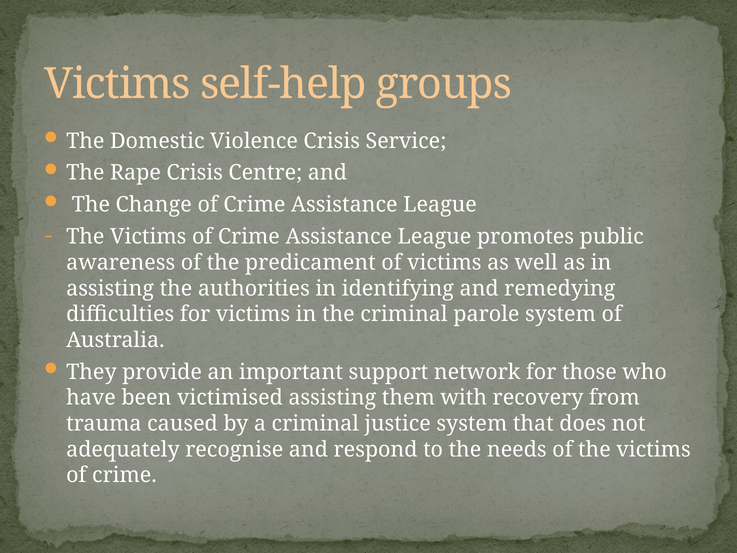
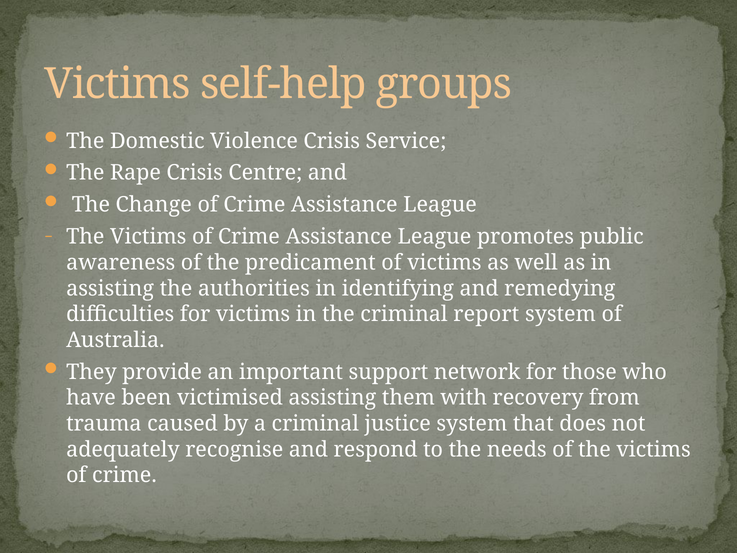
parole: parole -> report (486, 314)
